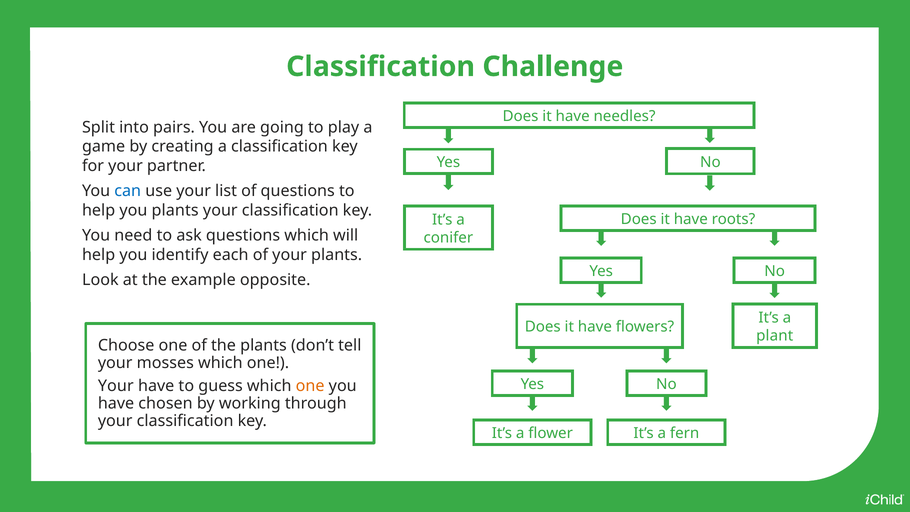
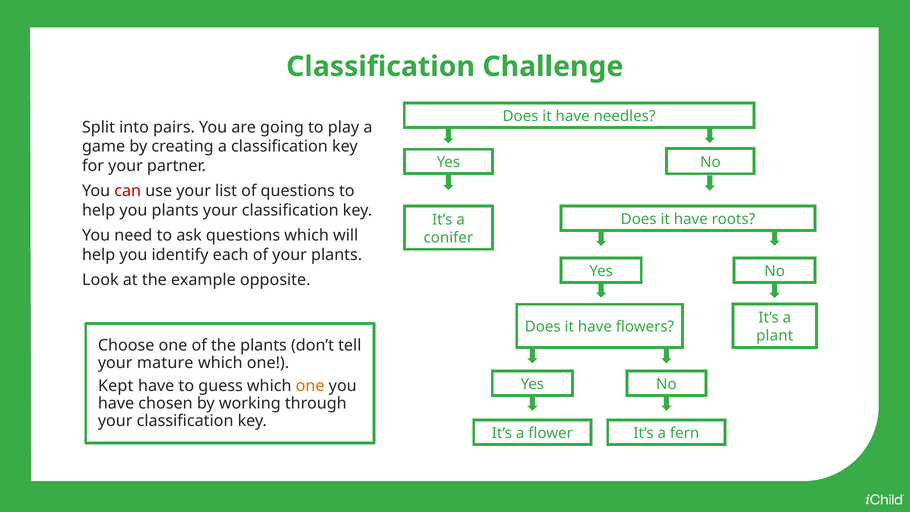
can colour: blue -> red (128, 191)
mosses: mosses -> mature (165, 363)
Your: Your -> Kept (116, 386)
